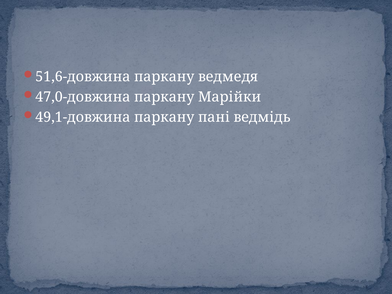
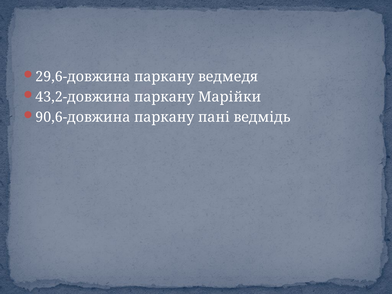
51,6-довжина: 51,6-довжина -> 29,6-довжина (83, 77)
47,0-довжина: 47,0-довжина -> 43,2-довжина (83, 97)
49,1-довжина: 49,1-довжина -> 90,6-довжина (83, 117)
